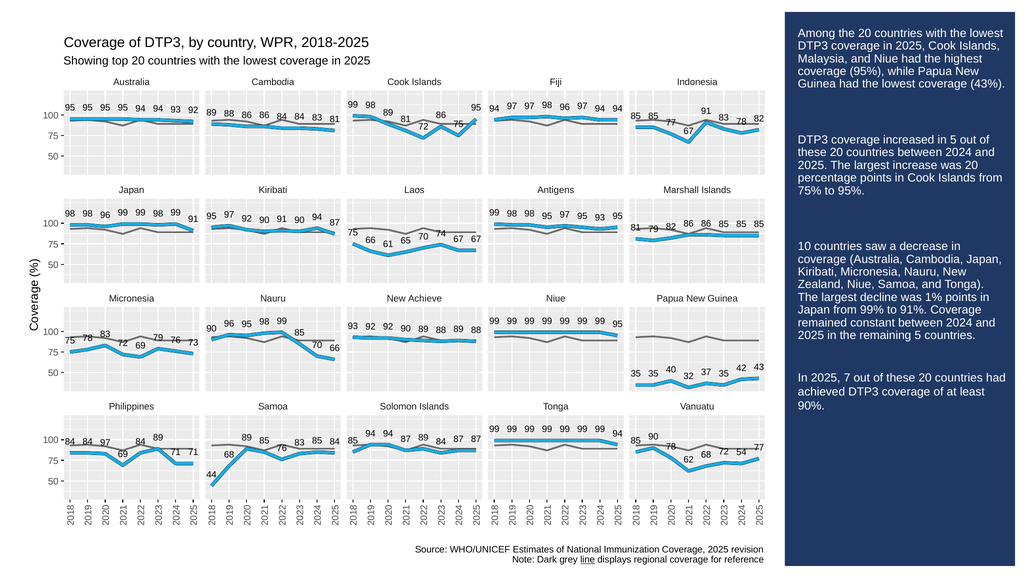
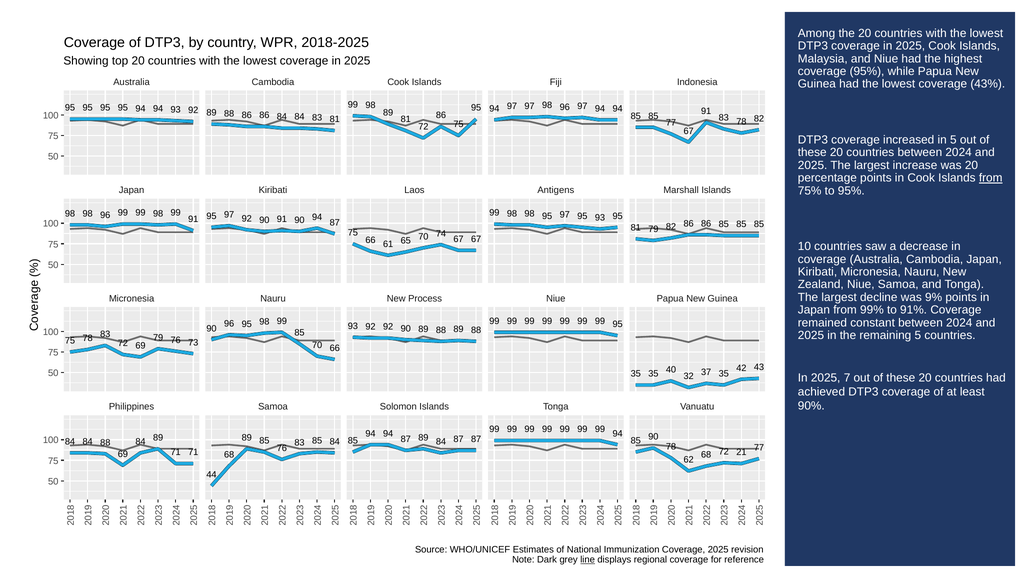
from underline: none -> present (991, 178)
1%: 1% -> 9% (934, 297)
Achieve: Achieve -> Process (425, 299)
84 97: 97 -> 88 (105, 443)
54: 54 -> 21 (741, 453)
